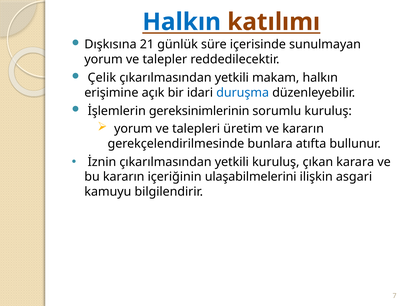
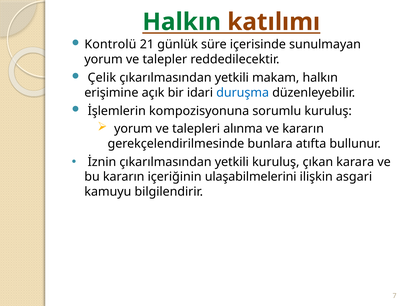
Halkın colour: blue -> green (182, 22)
Dışkısına: Dışkısına -> Kontrolü (110, 45)
gereksinimlerinin: gereksinimlerinin -> kompozisyonuna (199, 111)
üretim: üretim -> alınma (243, 129)
